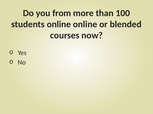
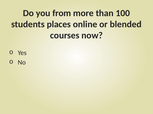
students online: online -> places (59, 24)
